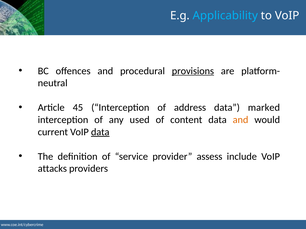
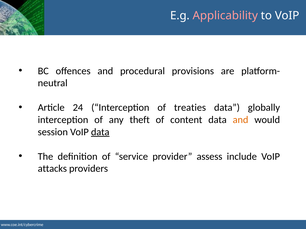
Applicability colour: light blue -> pink (225, 16)
provisions underline: present -> none (193, 71)
45: 45 -> 24 (78, 108)
address: address -> treaties (190, 108)
marked: marked -> globally (264, 108)
used: used -> theft (140, 120)
current: current -> session (53, 132)
